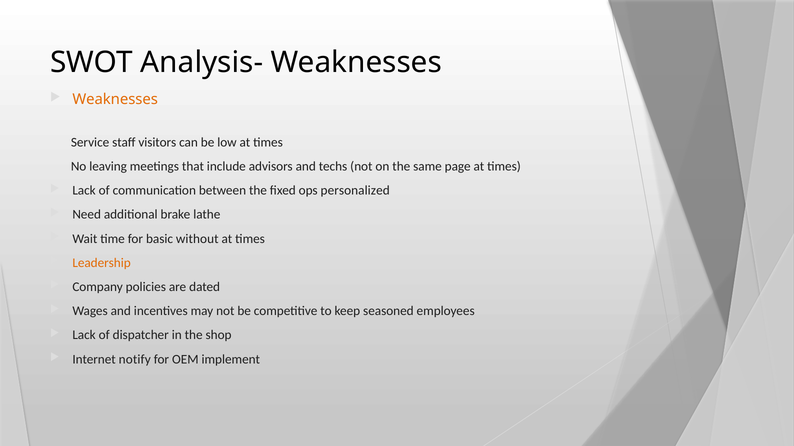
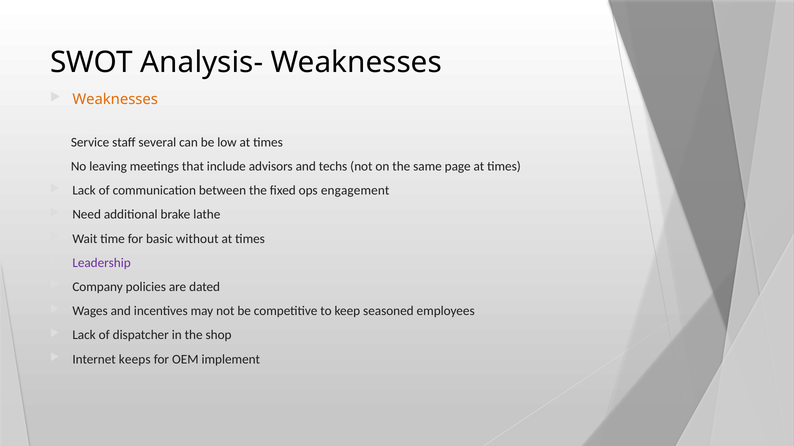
visitors: visitors -> several (157, 142)
personalized: personalized -> engagement (355, 191)
Leadership colour: orange -> purple (102, 263)
notify: notify -> keeps (135, 360)
